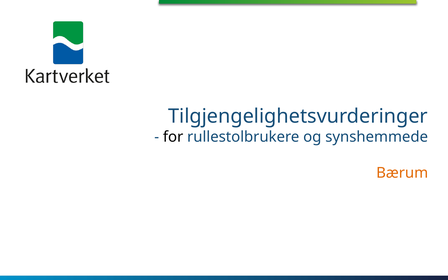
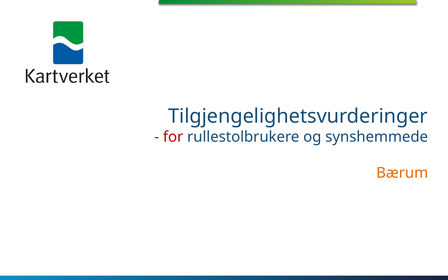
for colour: black -> red (173, 137)
